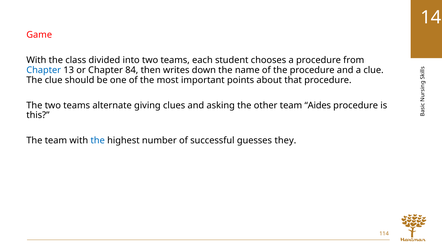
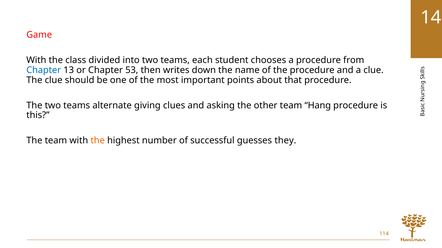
84: 84 -> 53 (132, 70)
Aides: Aides -> Hang (318, 106)
the colour: blue -> orange (98, 141)
